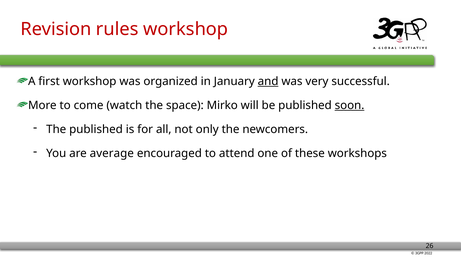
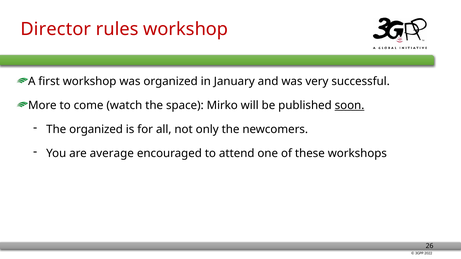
Revision: Revision -> Director (56, 29)
and underline: present -> none (268, 82)
The published: published -> organized (96, 130)
